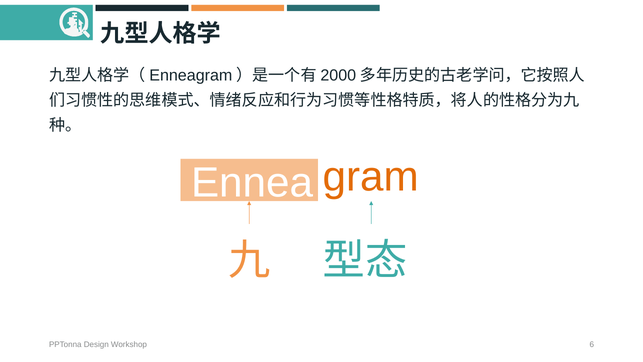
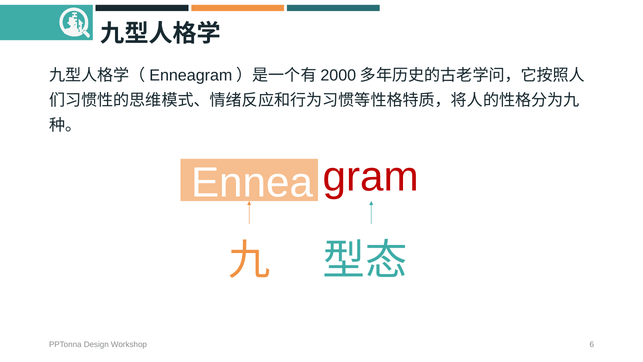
gram colour: orange -> red (371, 177)
